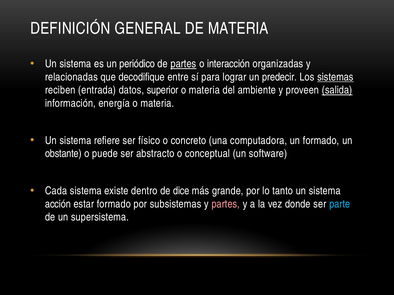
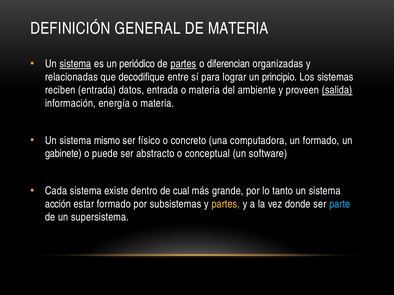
sistema underline: none -> present (75, 64)
interacción: interacción -> diferencian (229, 64)
predecir: predecir -> principio (280, 77)
sistemas underline: present -> none (335, 77)
datos superior: superior -> entrada (163, 90)
refiere: refiere -> mismo (107, 141)
obstante: obstante -> gabinete (63, 154)
dice: dice -> cual (181, 191)
partes colour: pink -> yellow (226, 204)
